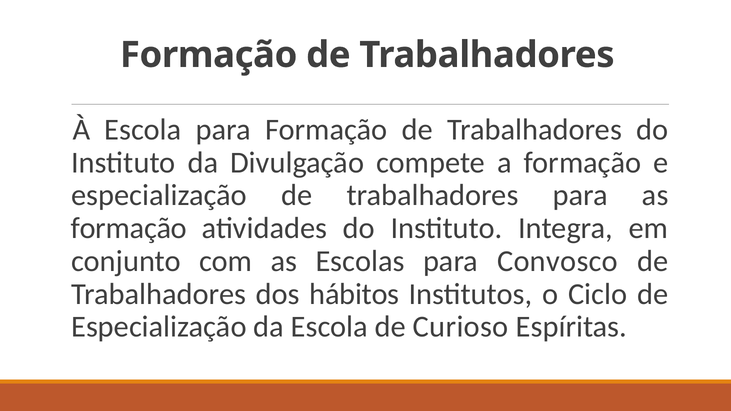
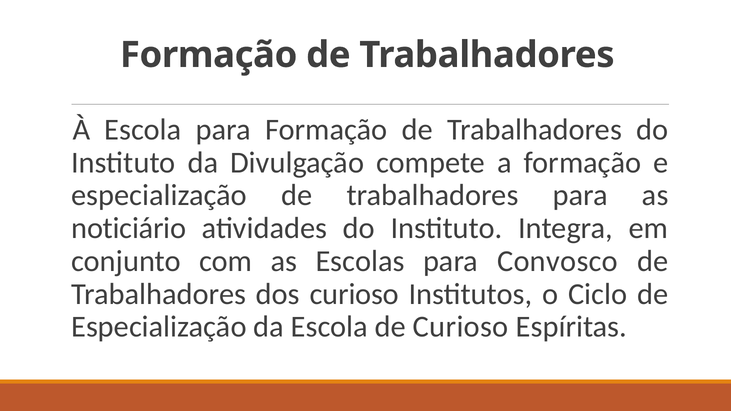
formação: formação -> noticiário (129, 228)
dos hábitos: hábitos -> curioso (354, 294)
